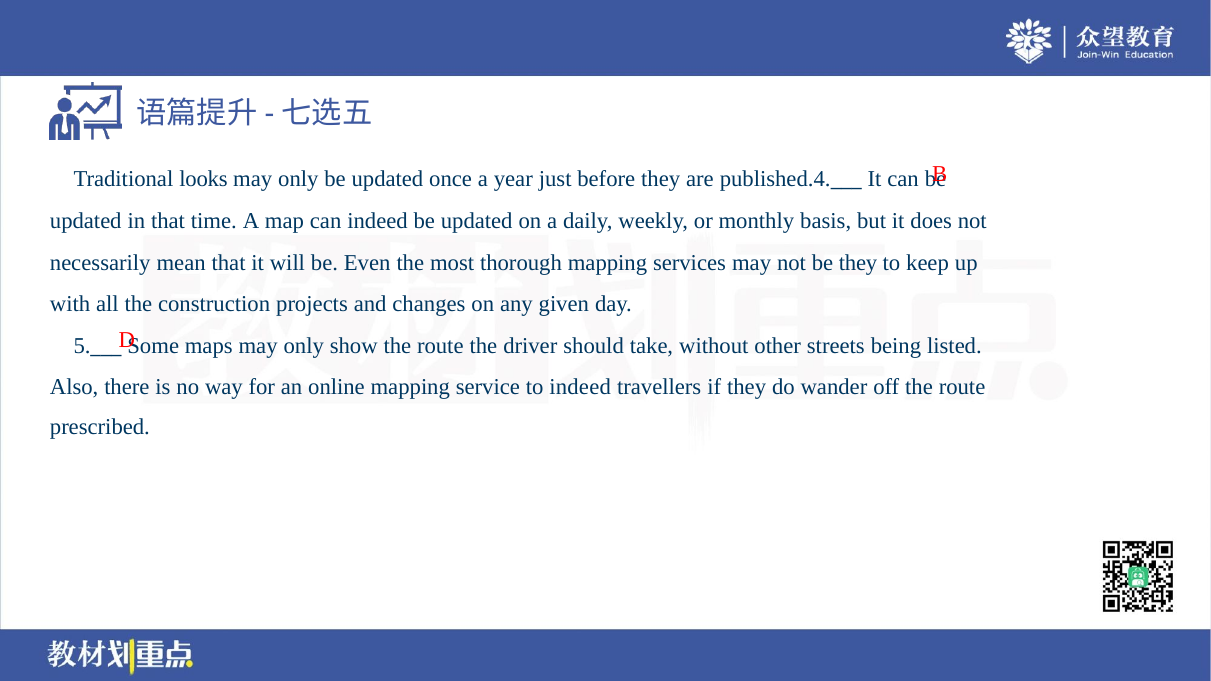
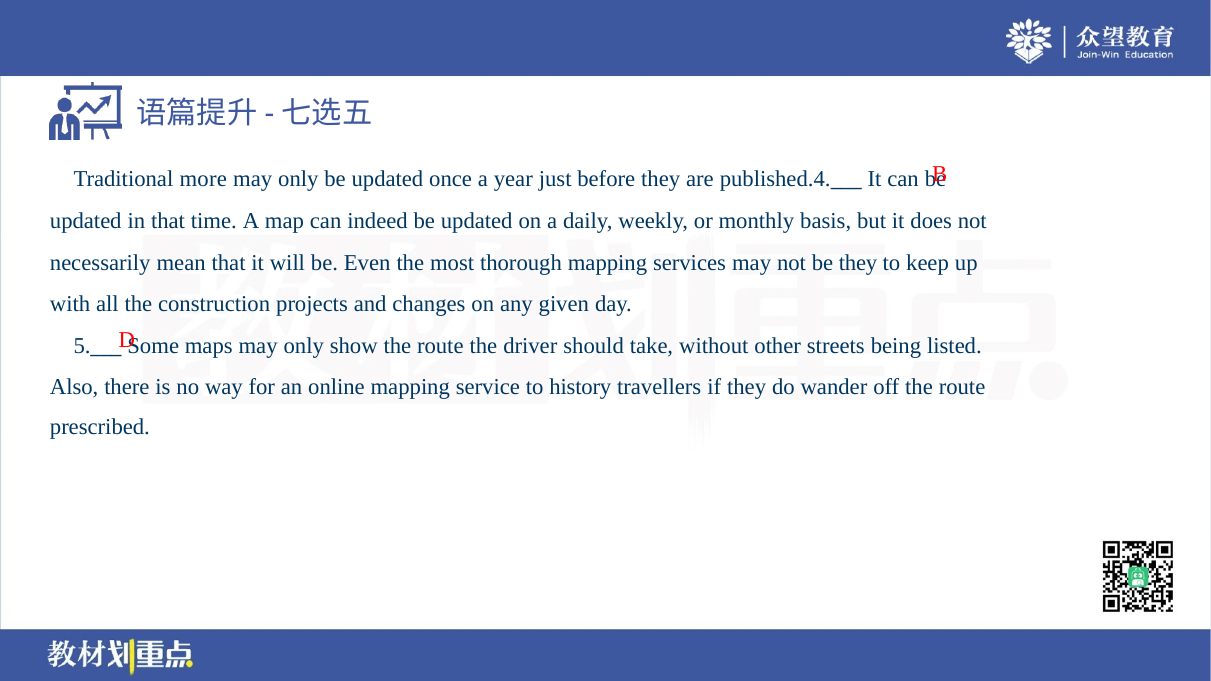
looks: looks -> more (203, 179)
to indeed: indeed -> history (580, 388)
